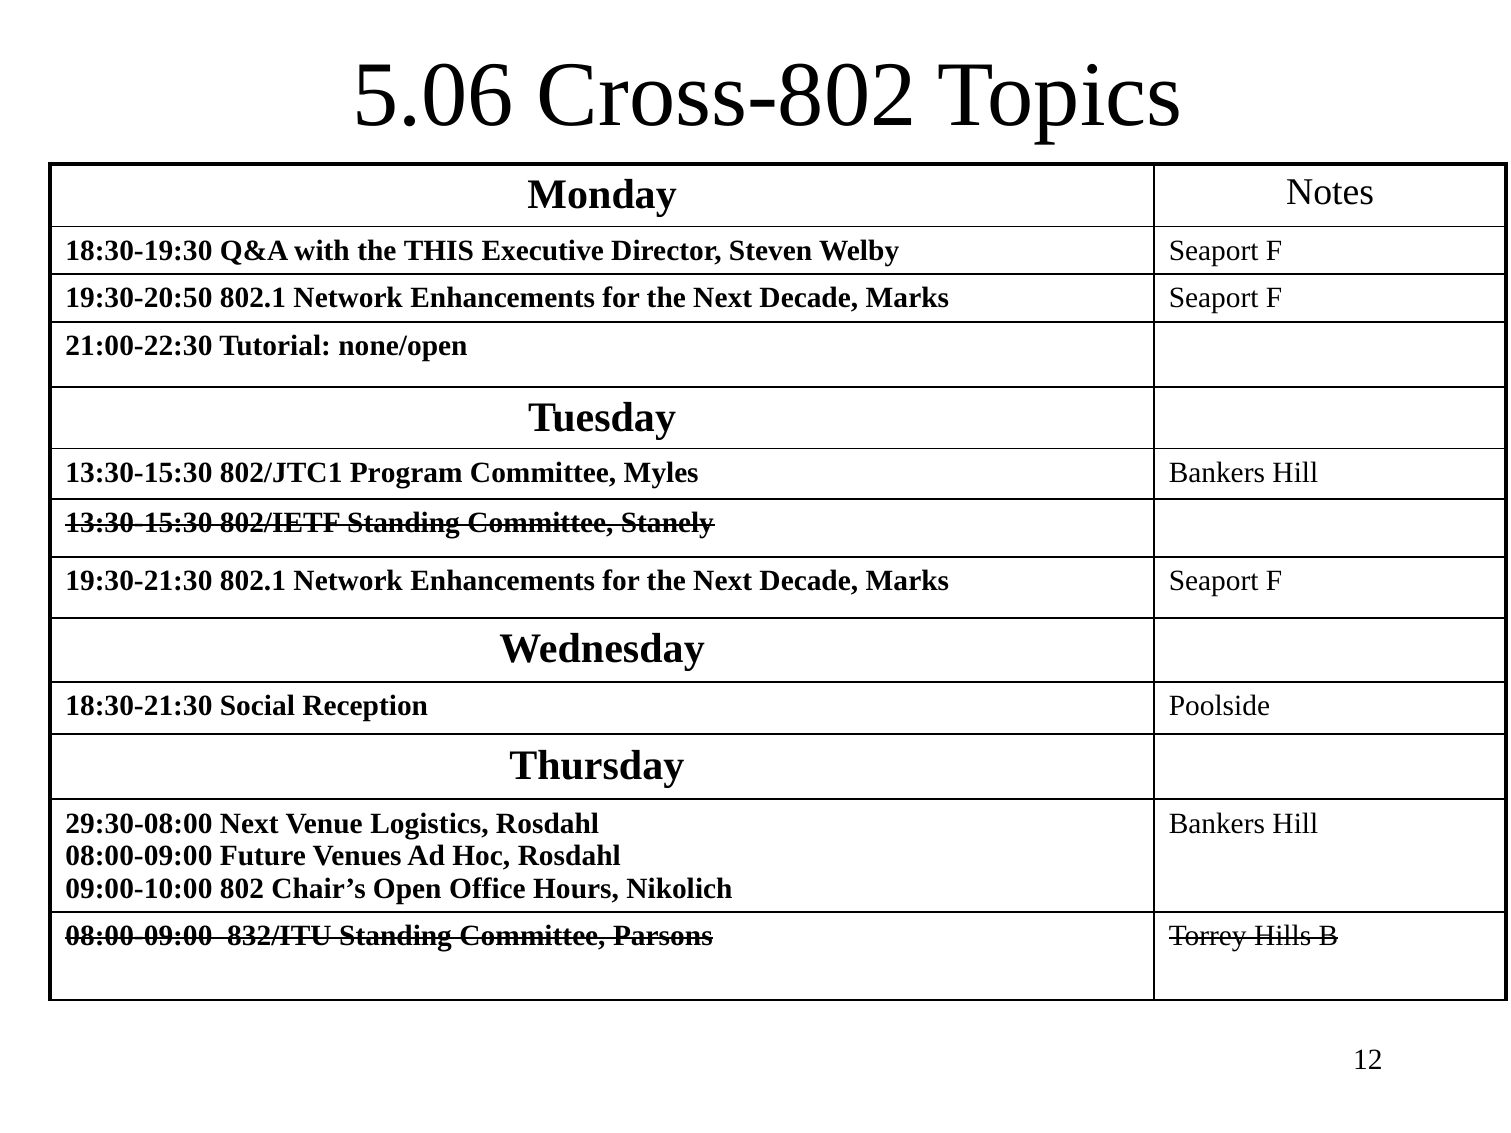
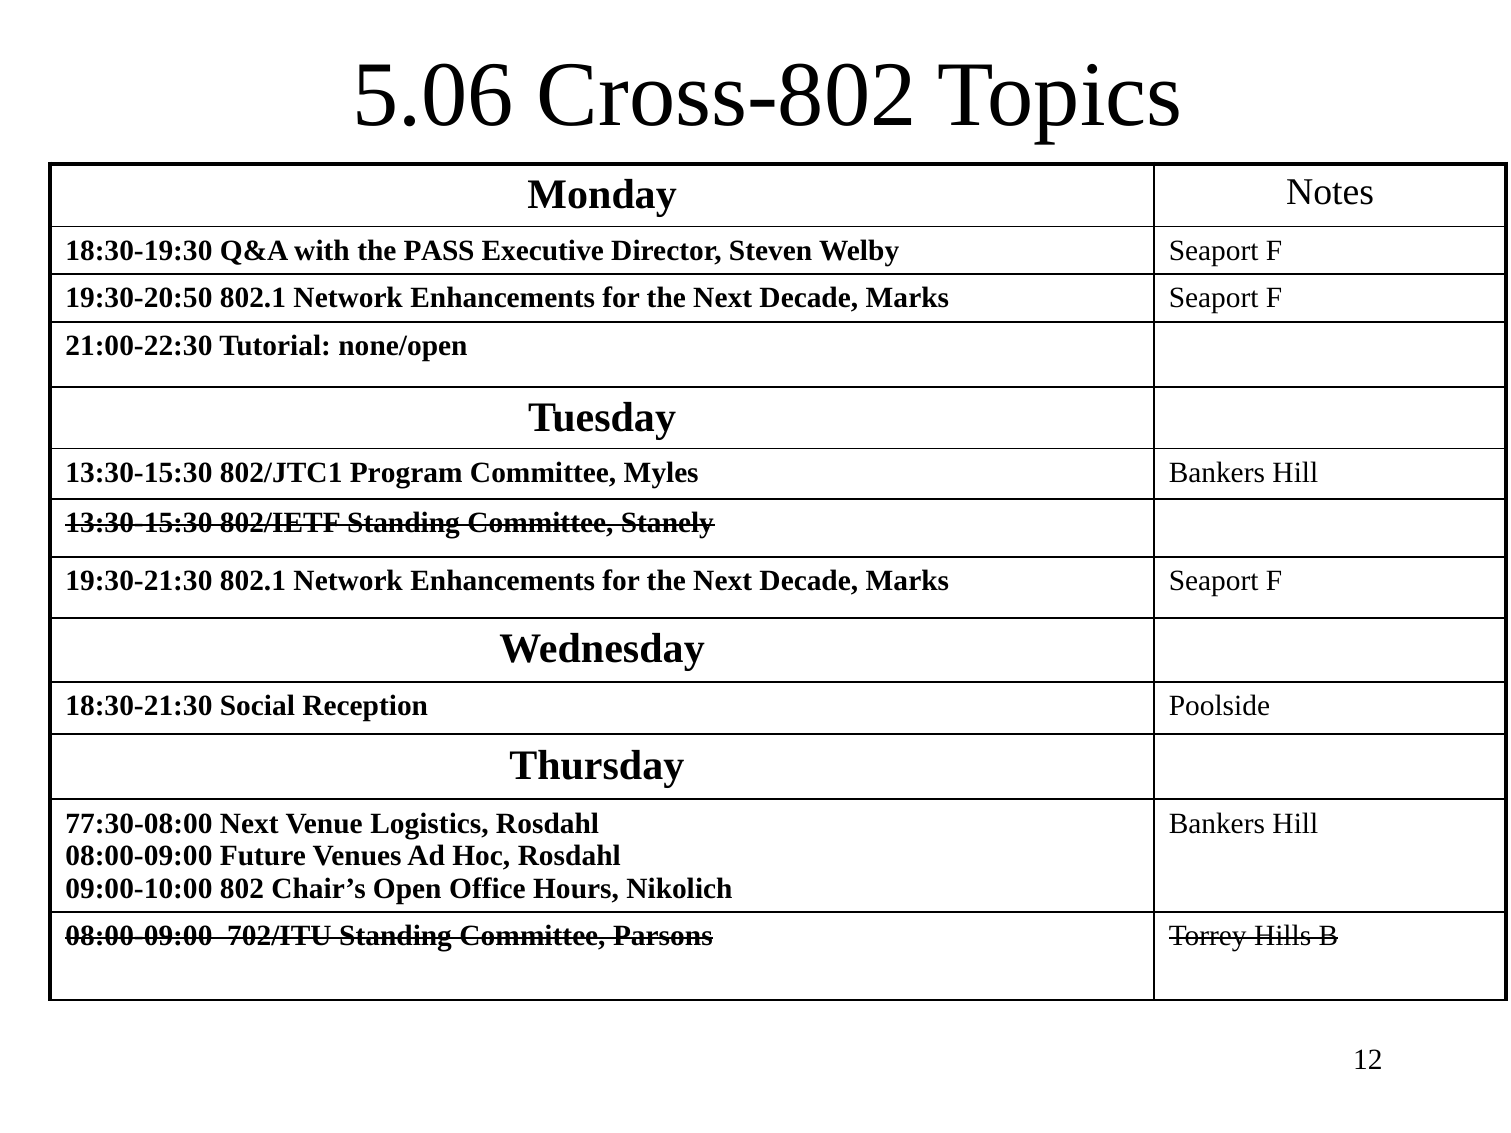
THIS: THIS -> PASS (439, 251)
29:30-08:00: 29:30-08:00 -> 77:30-08:00 (139, 824)
832/ITU: 832/ITU -> 702/ITU (279, 936)
